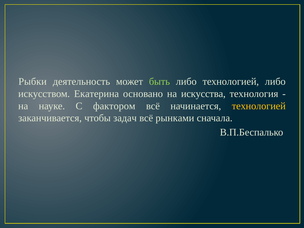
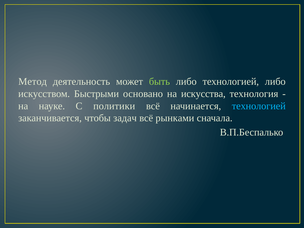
Рыбки: Рыбки -> Метод (33, 82)
Екатерина: Екатерина -> Быстрыми (97, 94)
фактором: фактором -> политики (114, 106)
технологией colour: yellow -> light blue (259, 106)
